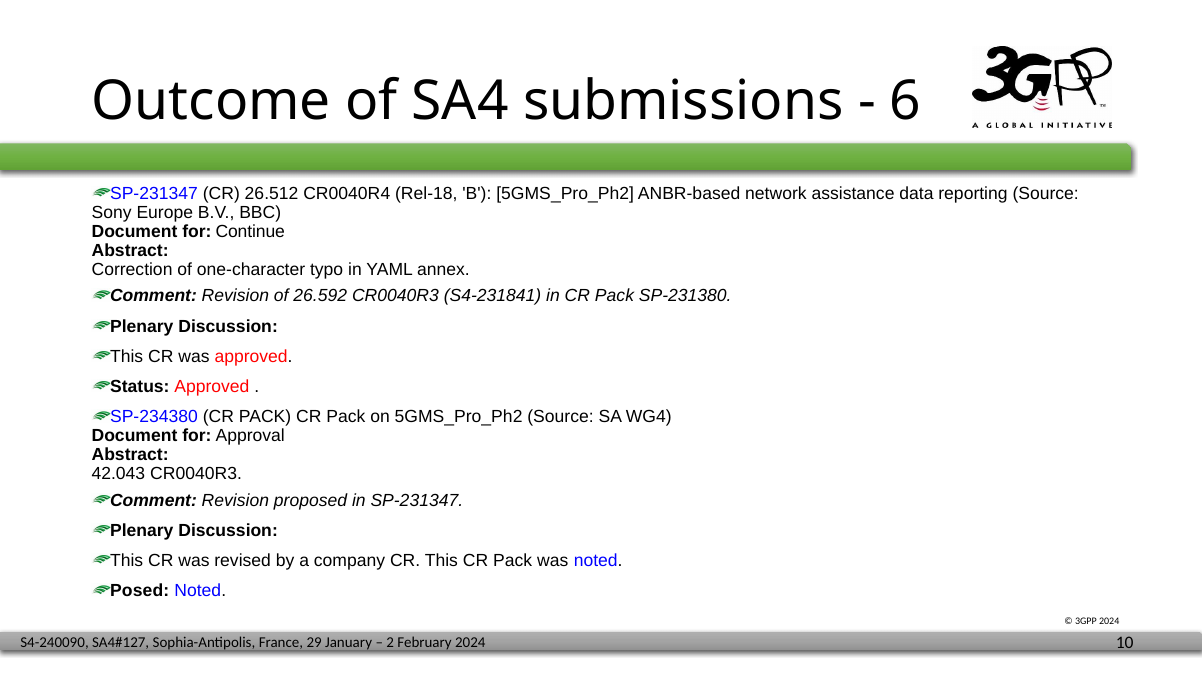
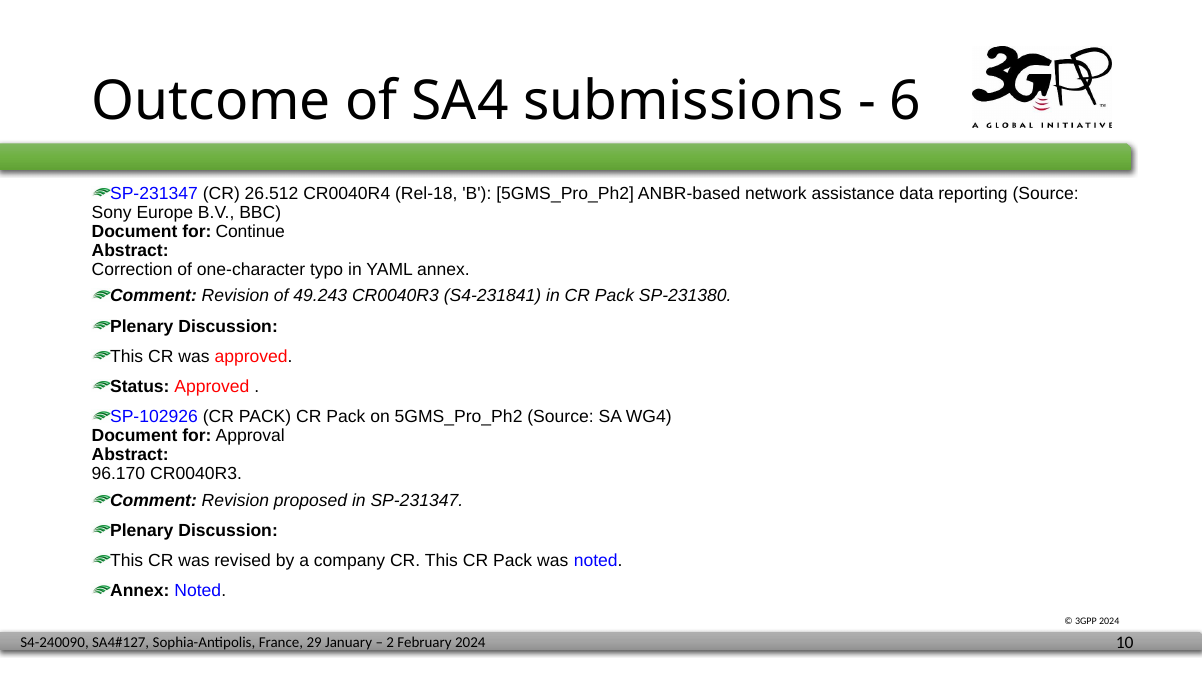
26.592: 26.592 -> 49.243 (320, 296)
SP-234380: SP-234380 -> SP-102926 (154, 417)
42.043: 42.043 -> 96.170 (118, 474)
Posed: Posed -> Annex (140, 591)
